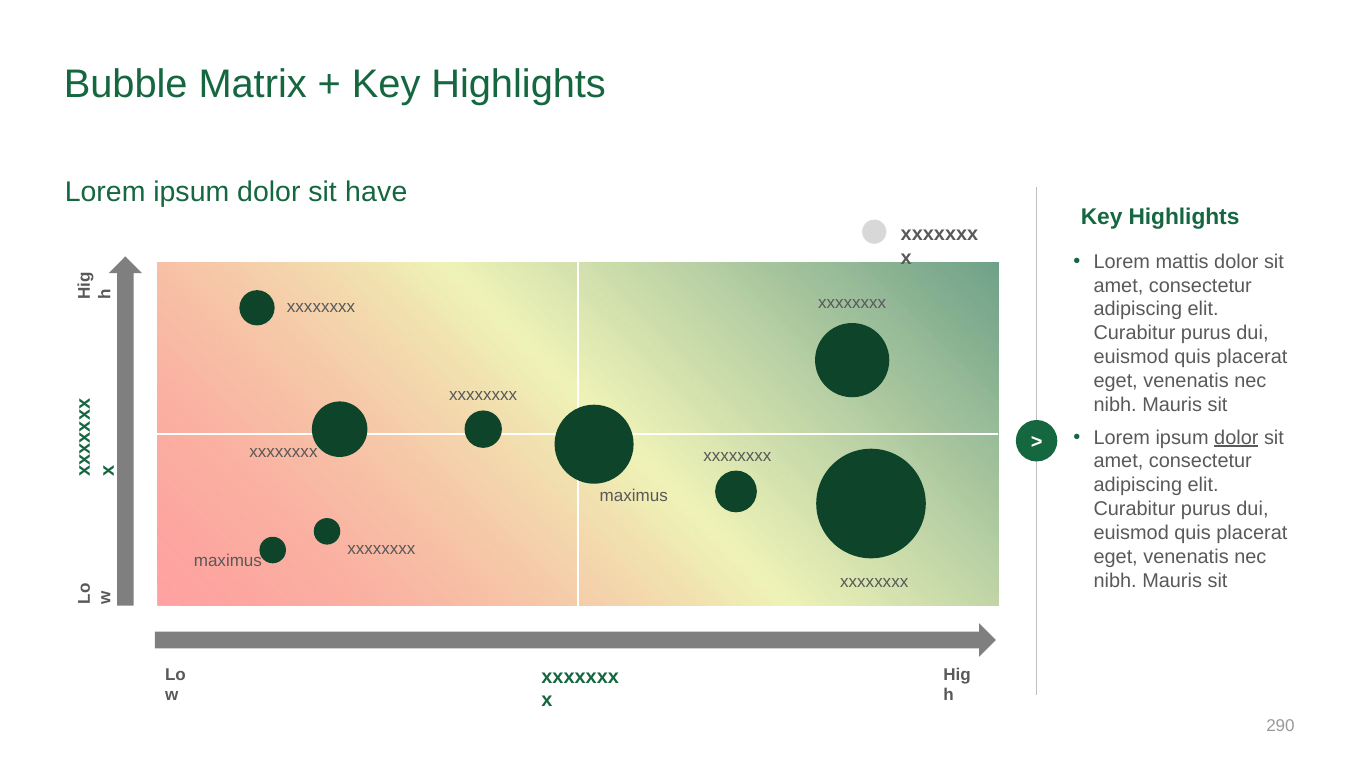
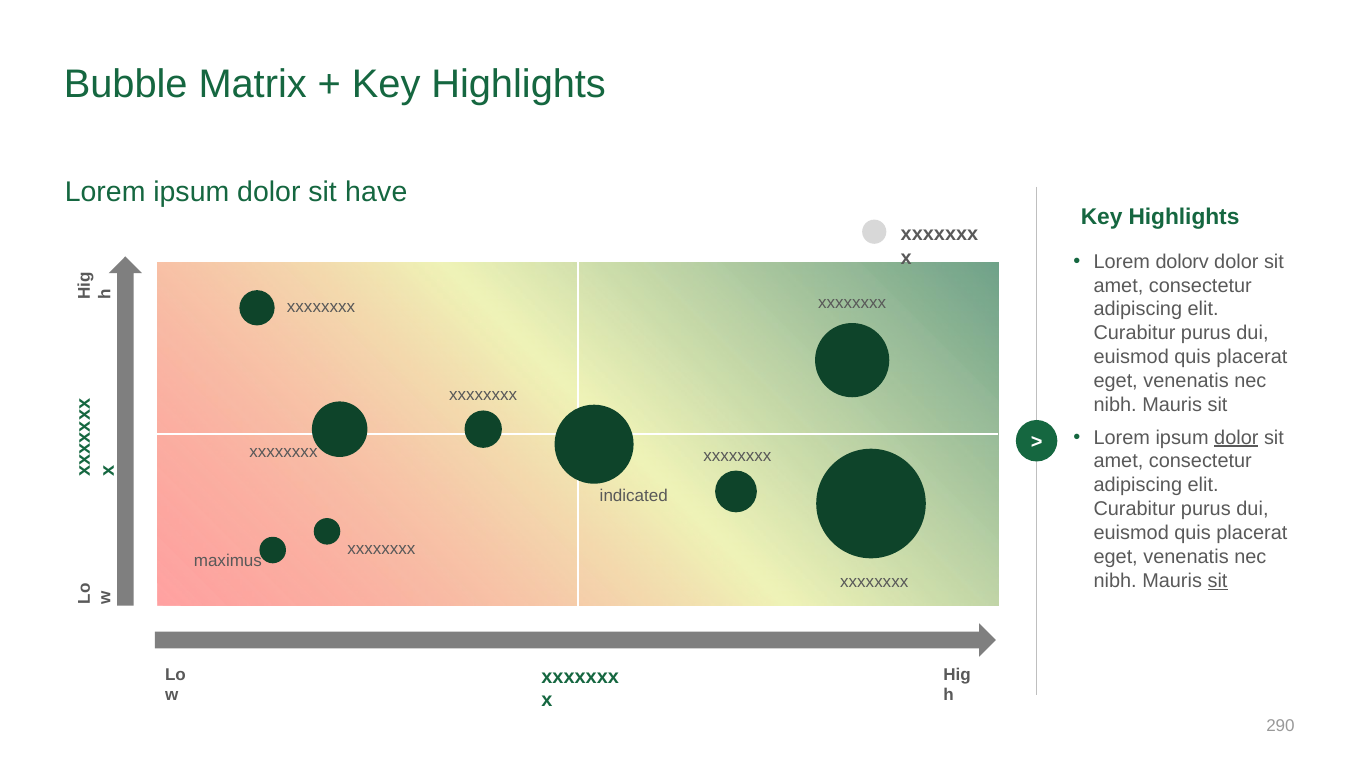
mattis: mattis -> dolorv (1182, 262)
maximus: maximus -> indicated (634, 496)
sit underline: none -> present (1217, 581)
